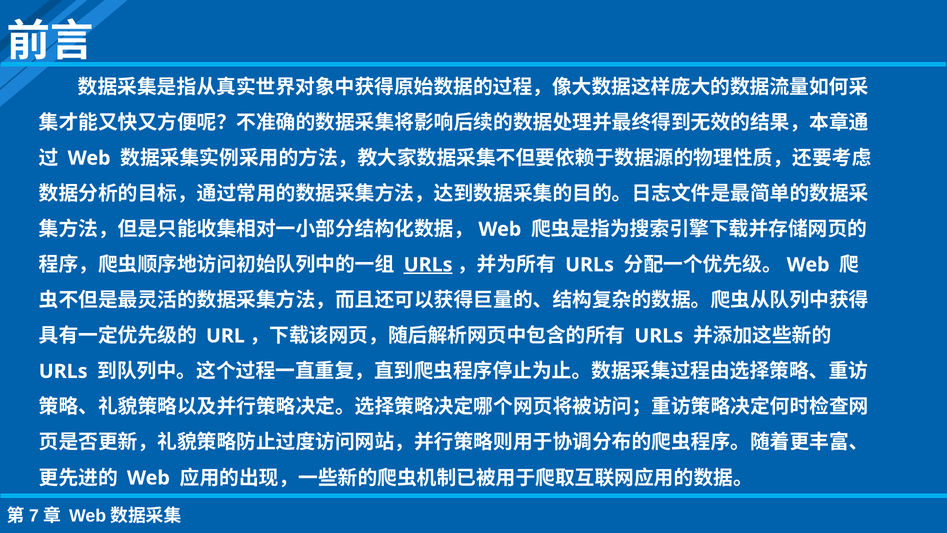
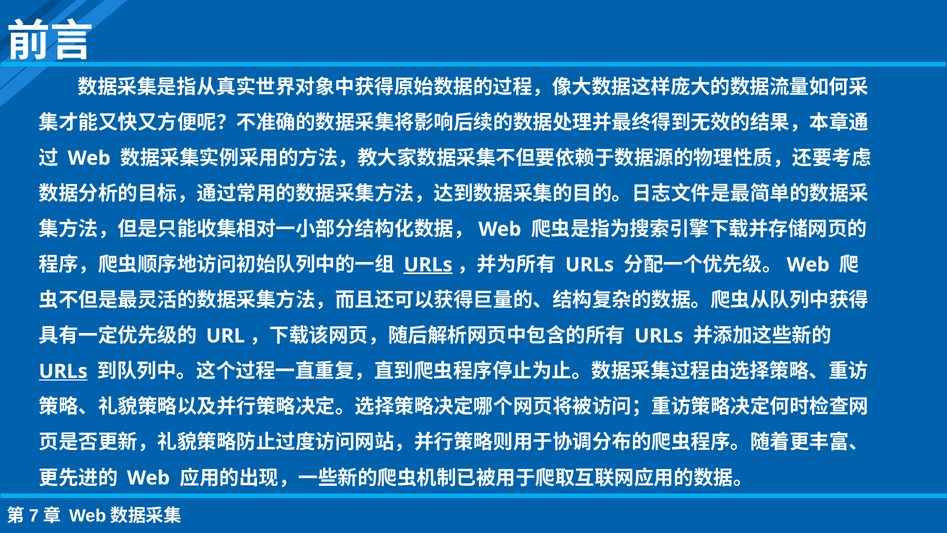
URLs underline: none -> present (63, 371)
